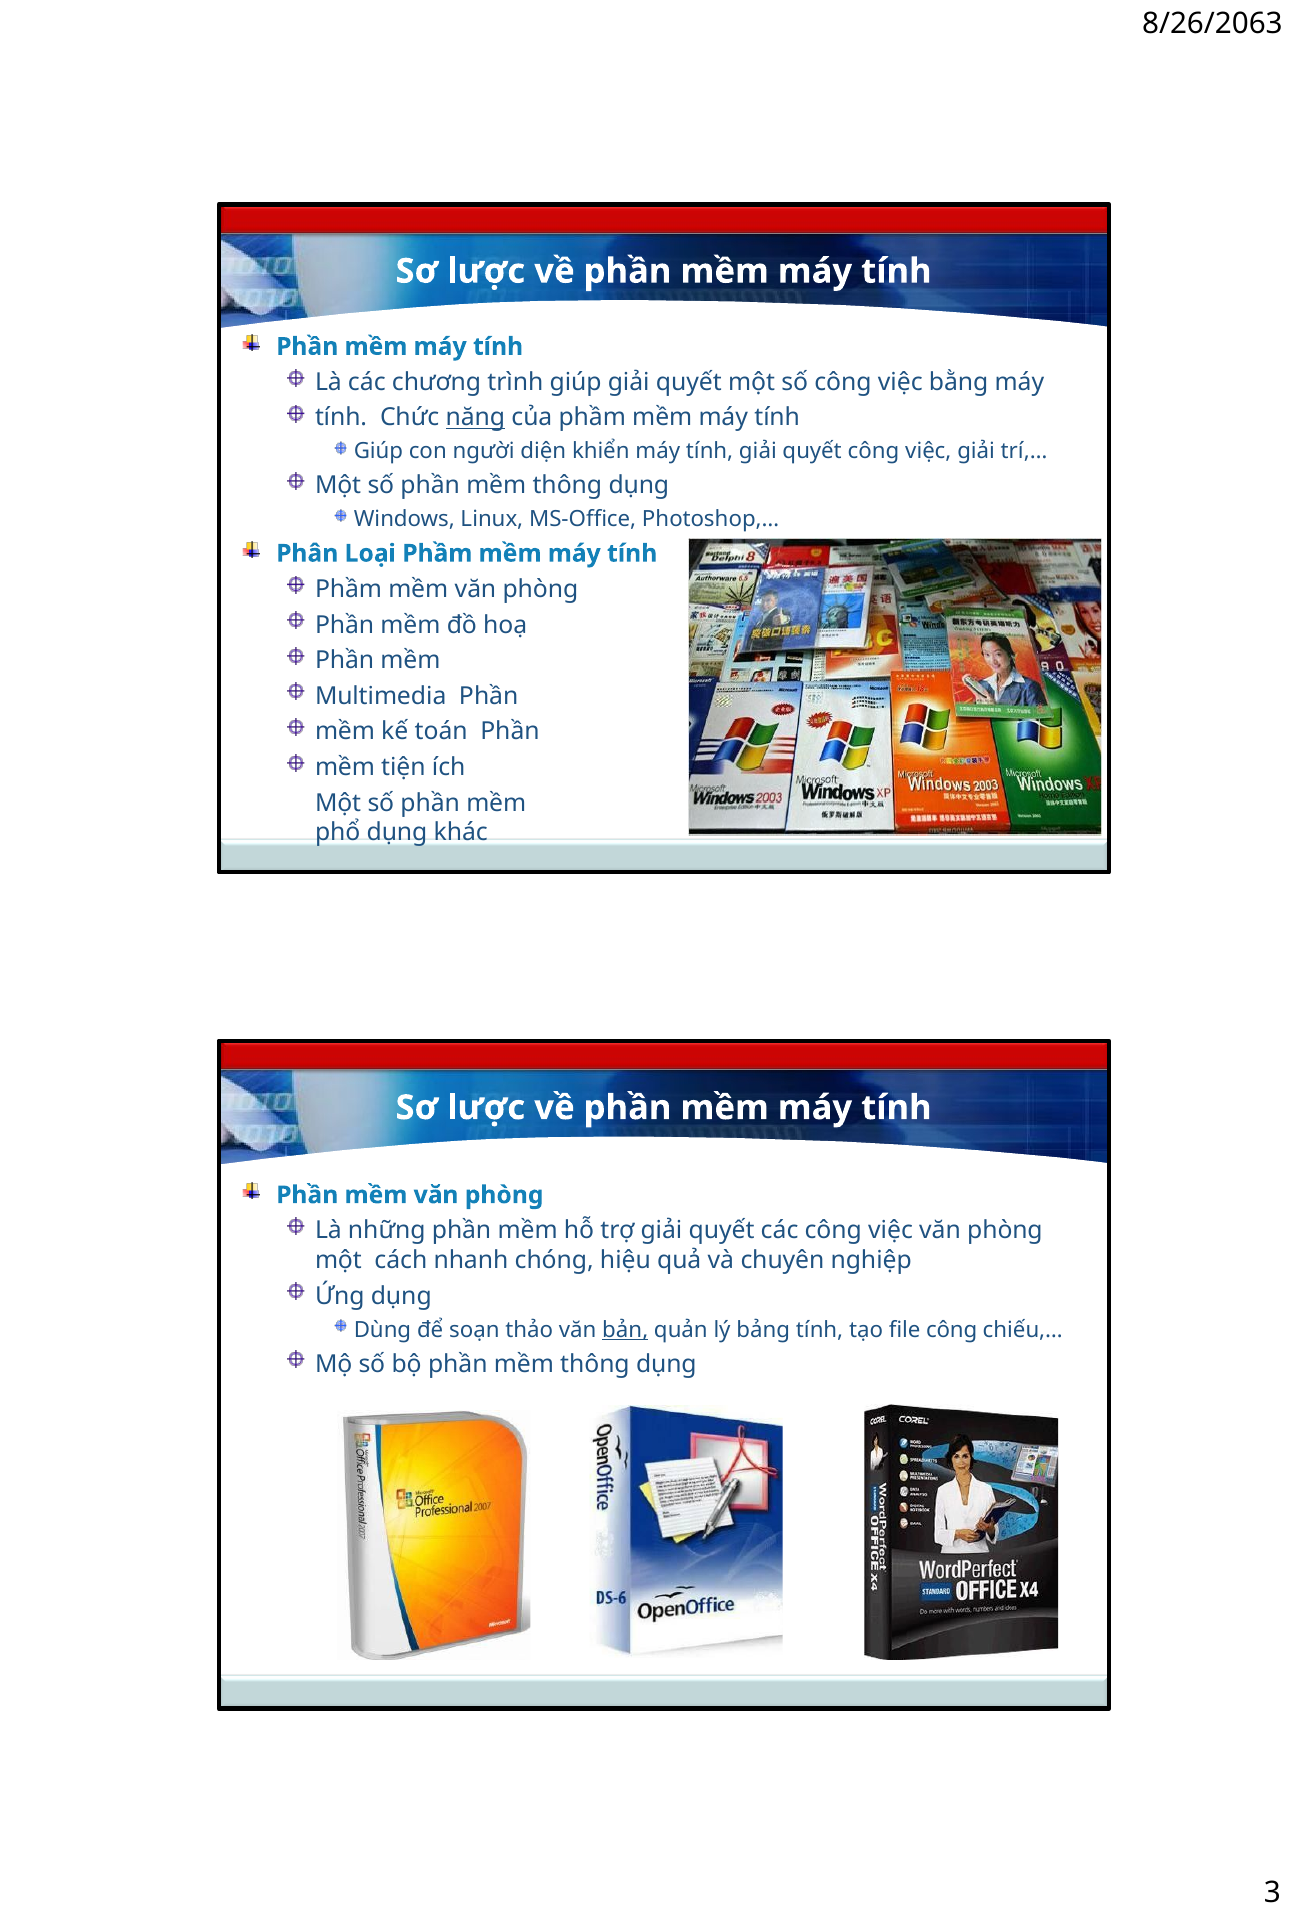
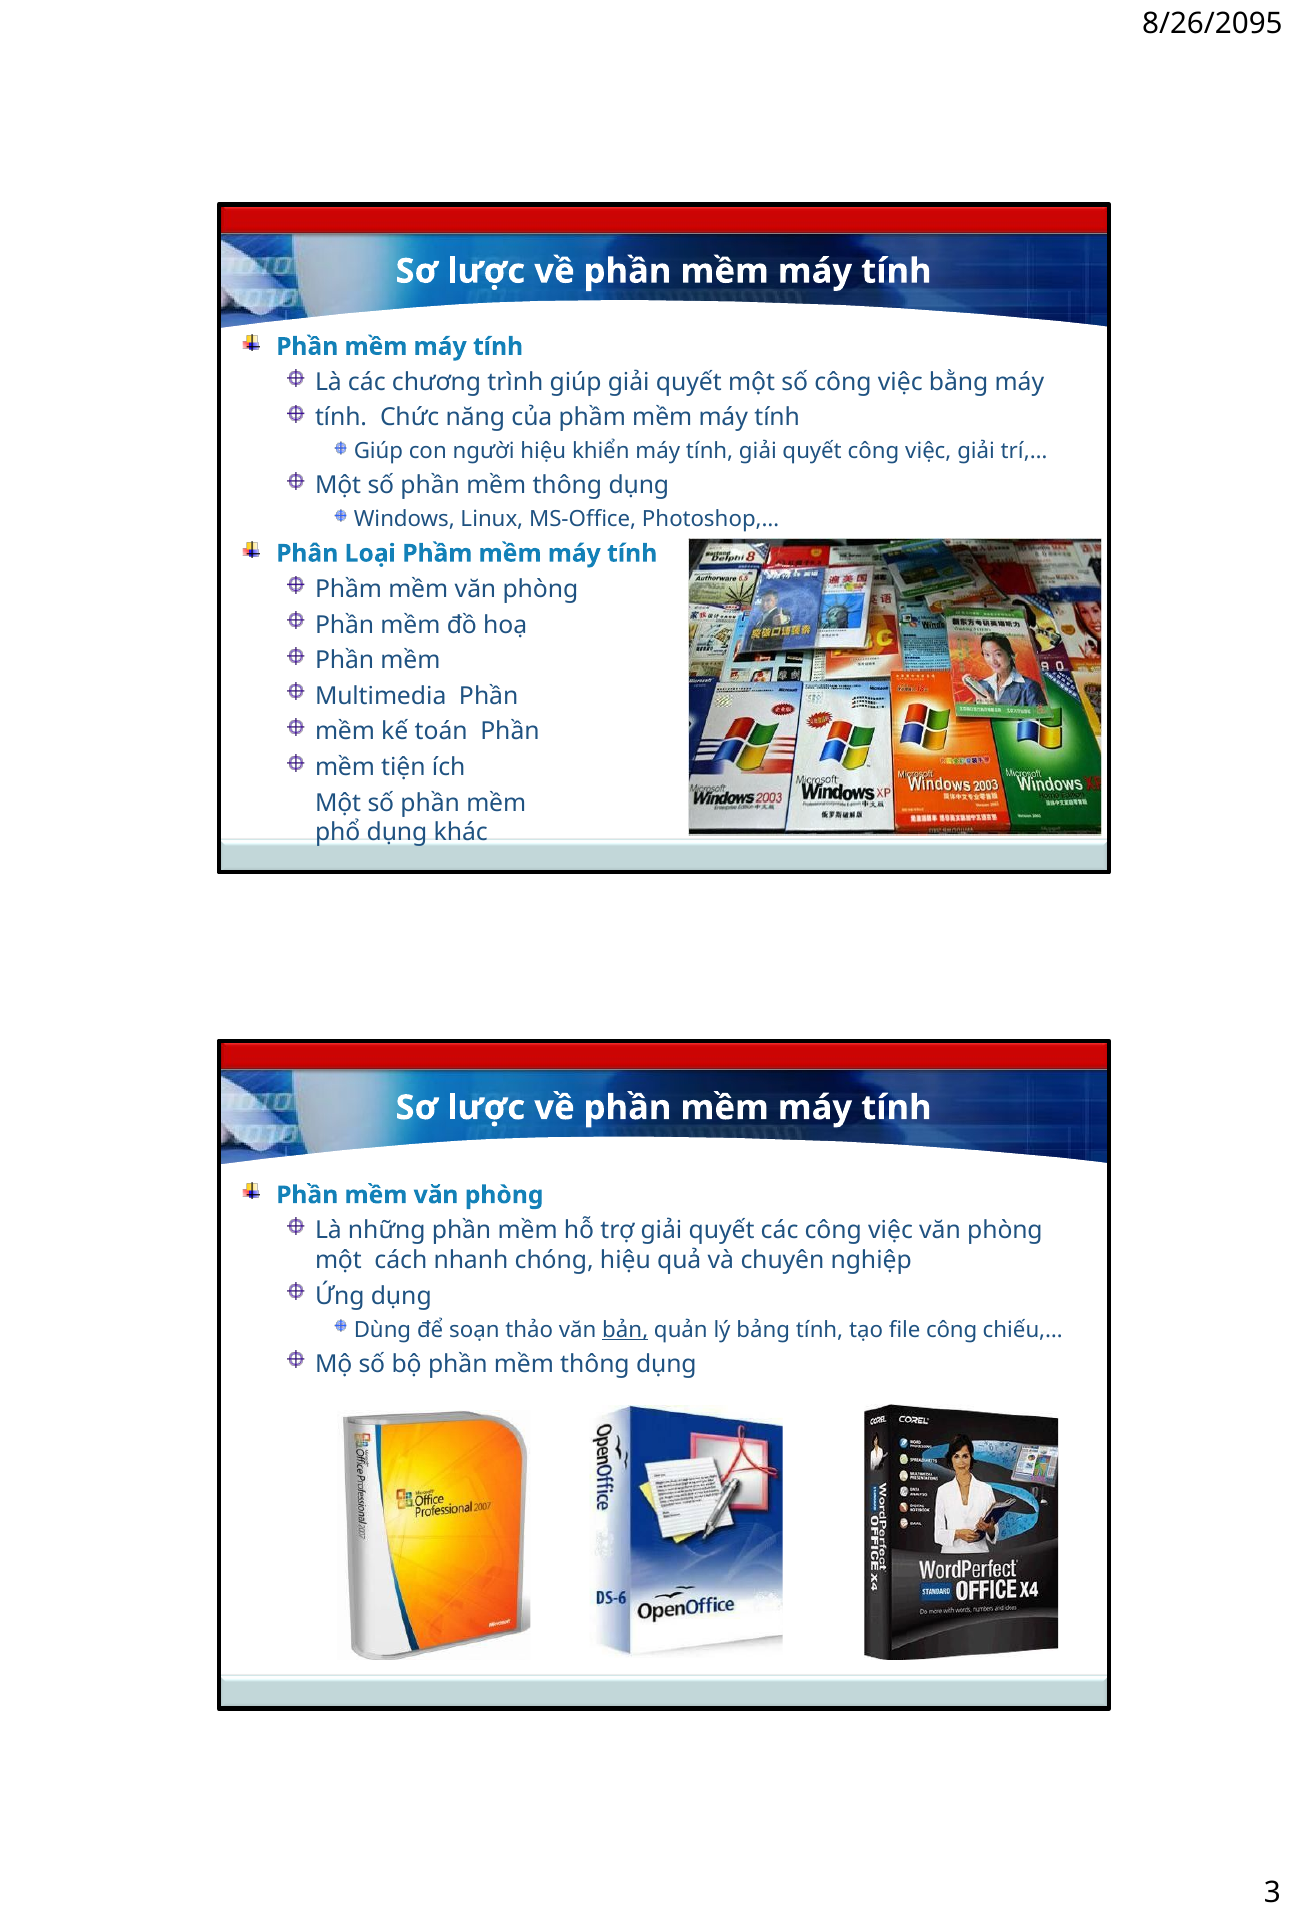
8/26/2063: 8/26/2063 -> 8/26/2095 (1212, 24)
năng underline: present -> none (475, 418)
người diện: diện -> hiệu (543, 451)
